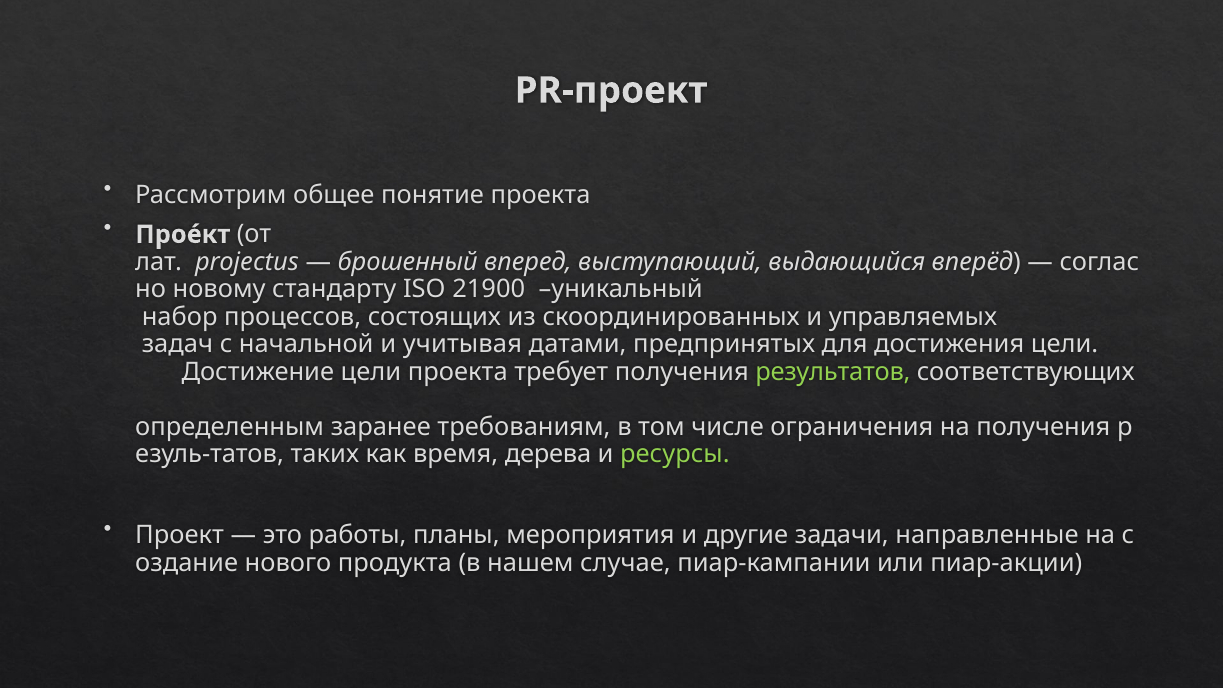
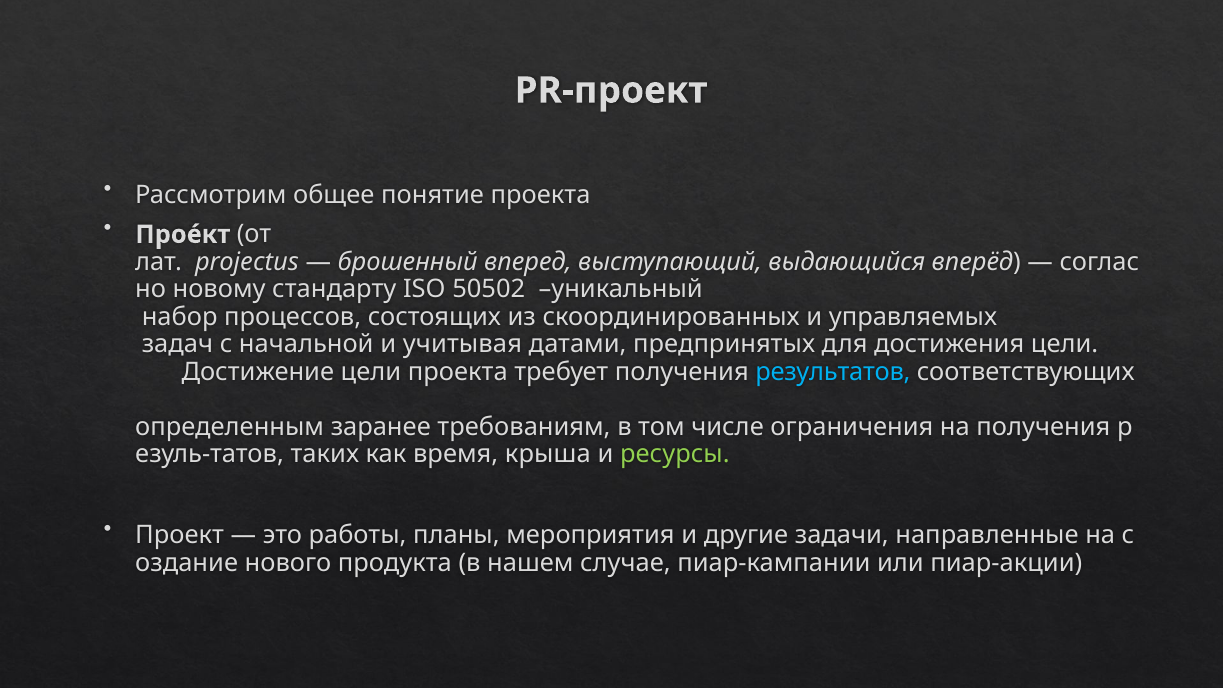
21900: 21900 -> 50502 (489, 289)
результатов colour: light green -> light blue (833, 372)
дерева: дерева -> крыша (548, 455)
